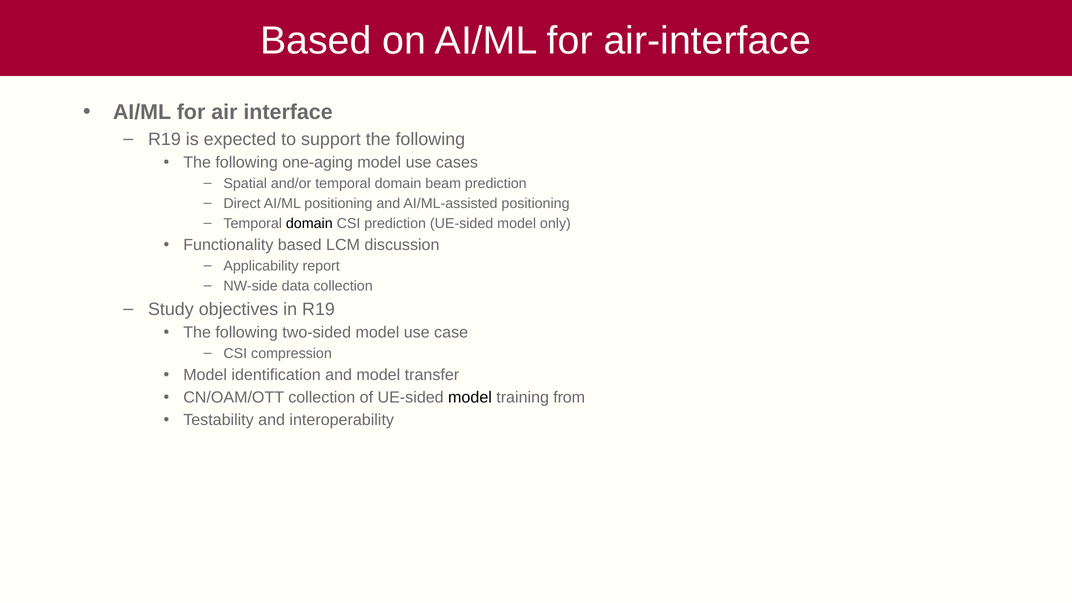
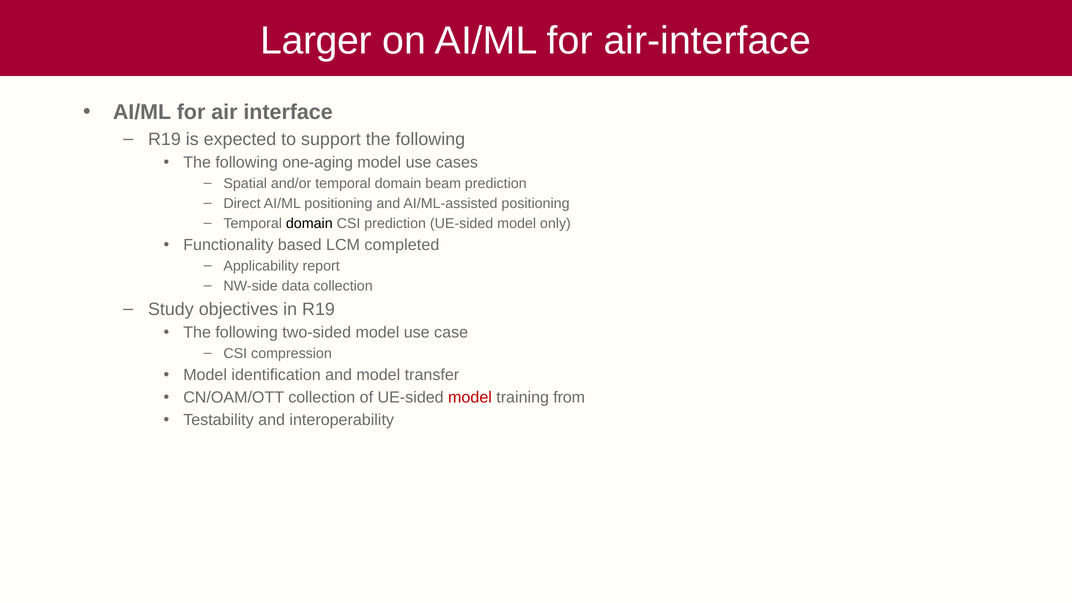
Based: Based -> Larger (316, 41)
discussion: discussion -> completed (402, 245)
model colour: black -> red (470, 398)
